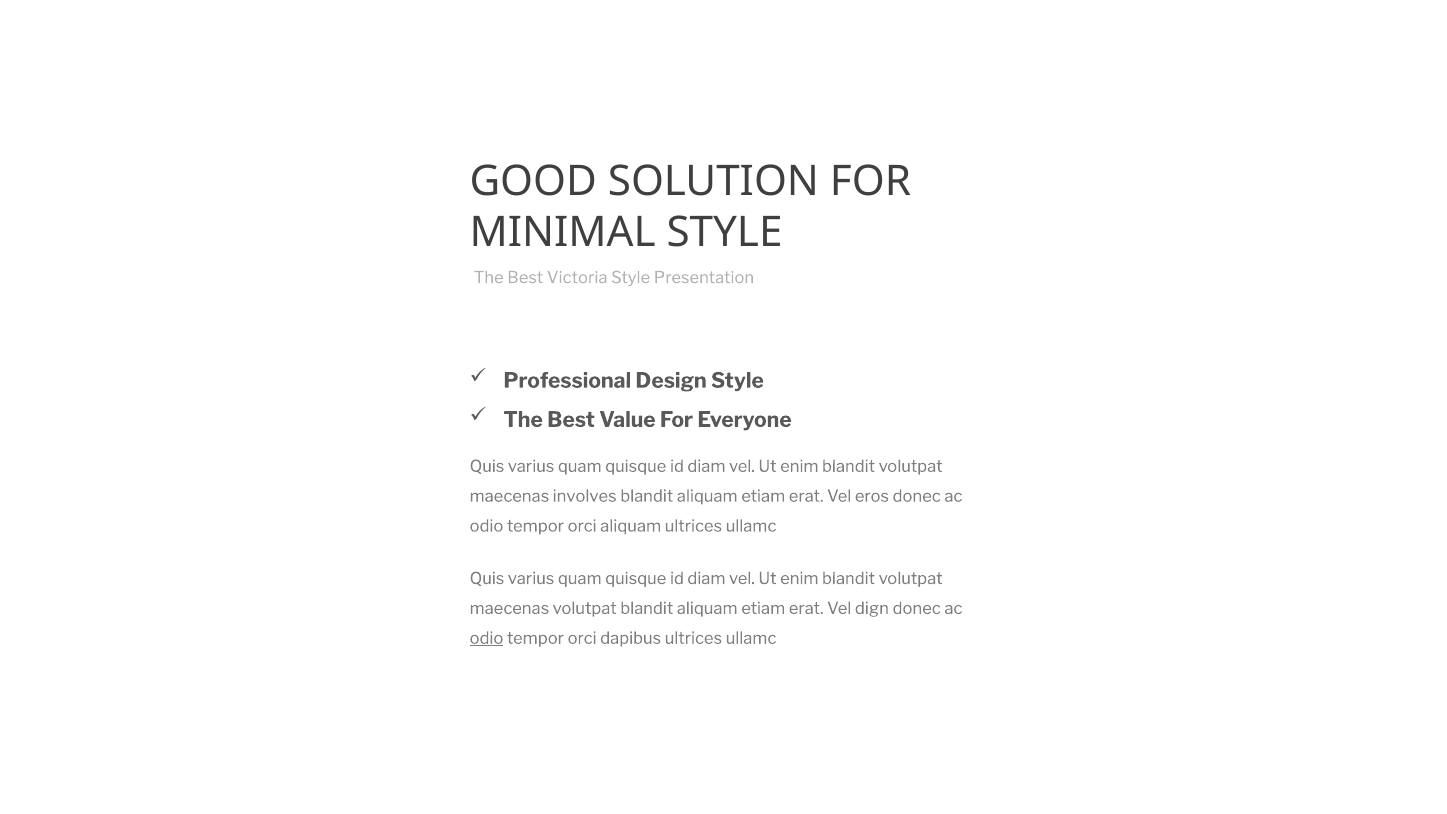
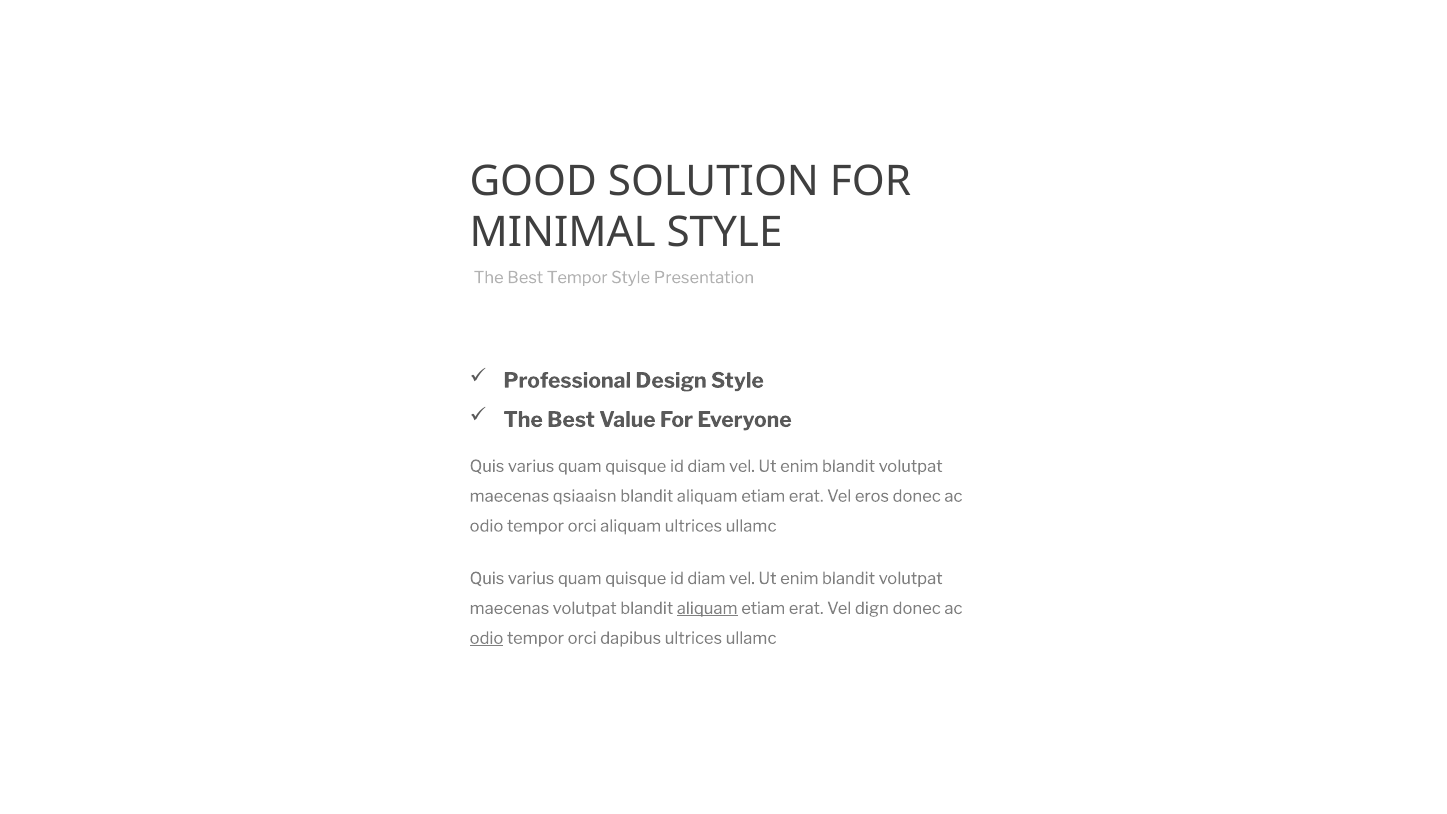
Best Victoria: Victoria -> Tempor (577, 278)
involves: involves -> qsiaaisn (585, 496)
aliquam underline: none -> present (707, 608)
